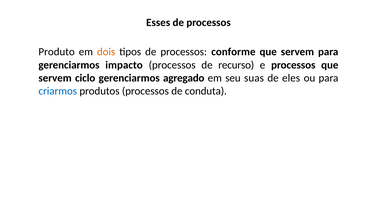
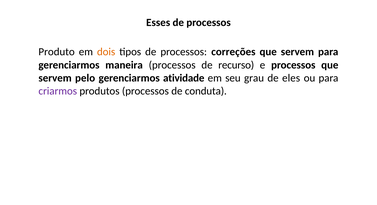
conforme: conforme -> correções (233, 52)
impacto: impacto -> maneira (124, 65)
ciclo: ciclo -> pelo (85, 78)
agregado: agregado -> atividade (184, 78)
suas: suas -> grau (254, 78)
criarmos colour: blue -> purple (58, 91)
